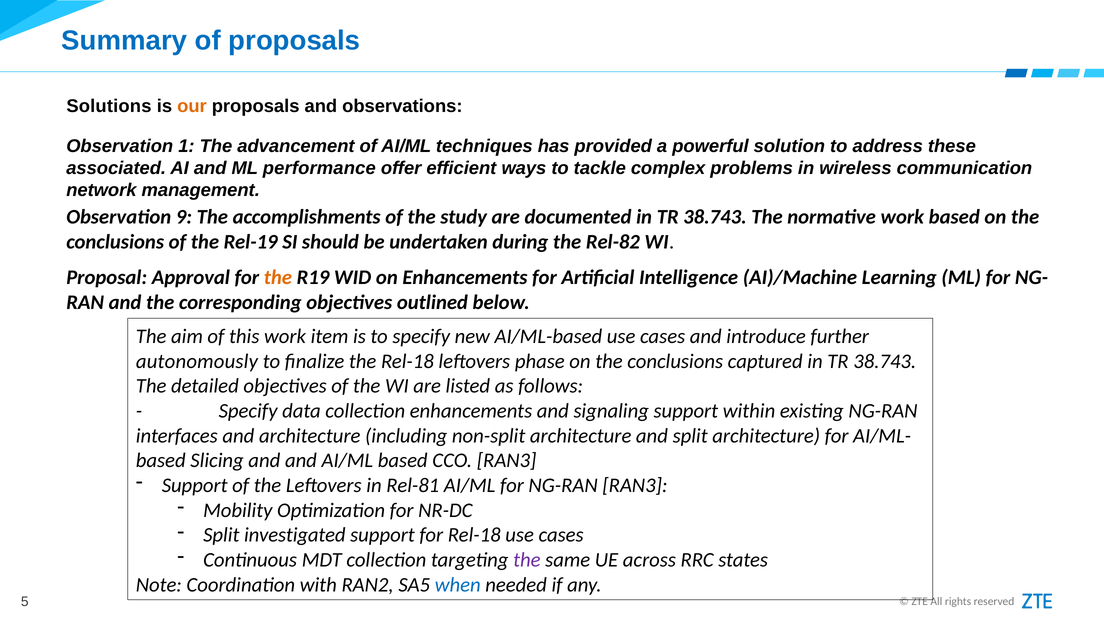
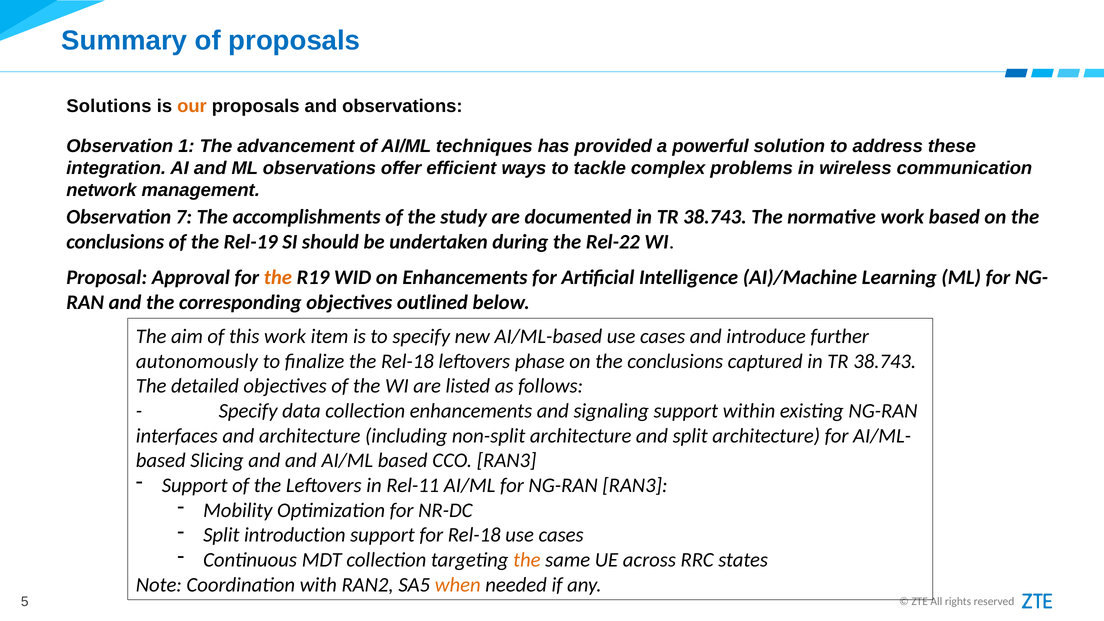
associated: associated -> integration (116, 168)
ML performance: performance -> observations (319, 168)
9: 9 -> 7 (184, 217)
Rel-82: Rel-82 -> Rel-22 (613, 242)
Rel-81: Rel-81 -> Rel-11 (413, 485)
investigated: investigated -> introduction (295, 535)
the colour: purple -> orange (527, 560)
when colour: blue -> orange (458, 585)
